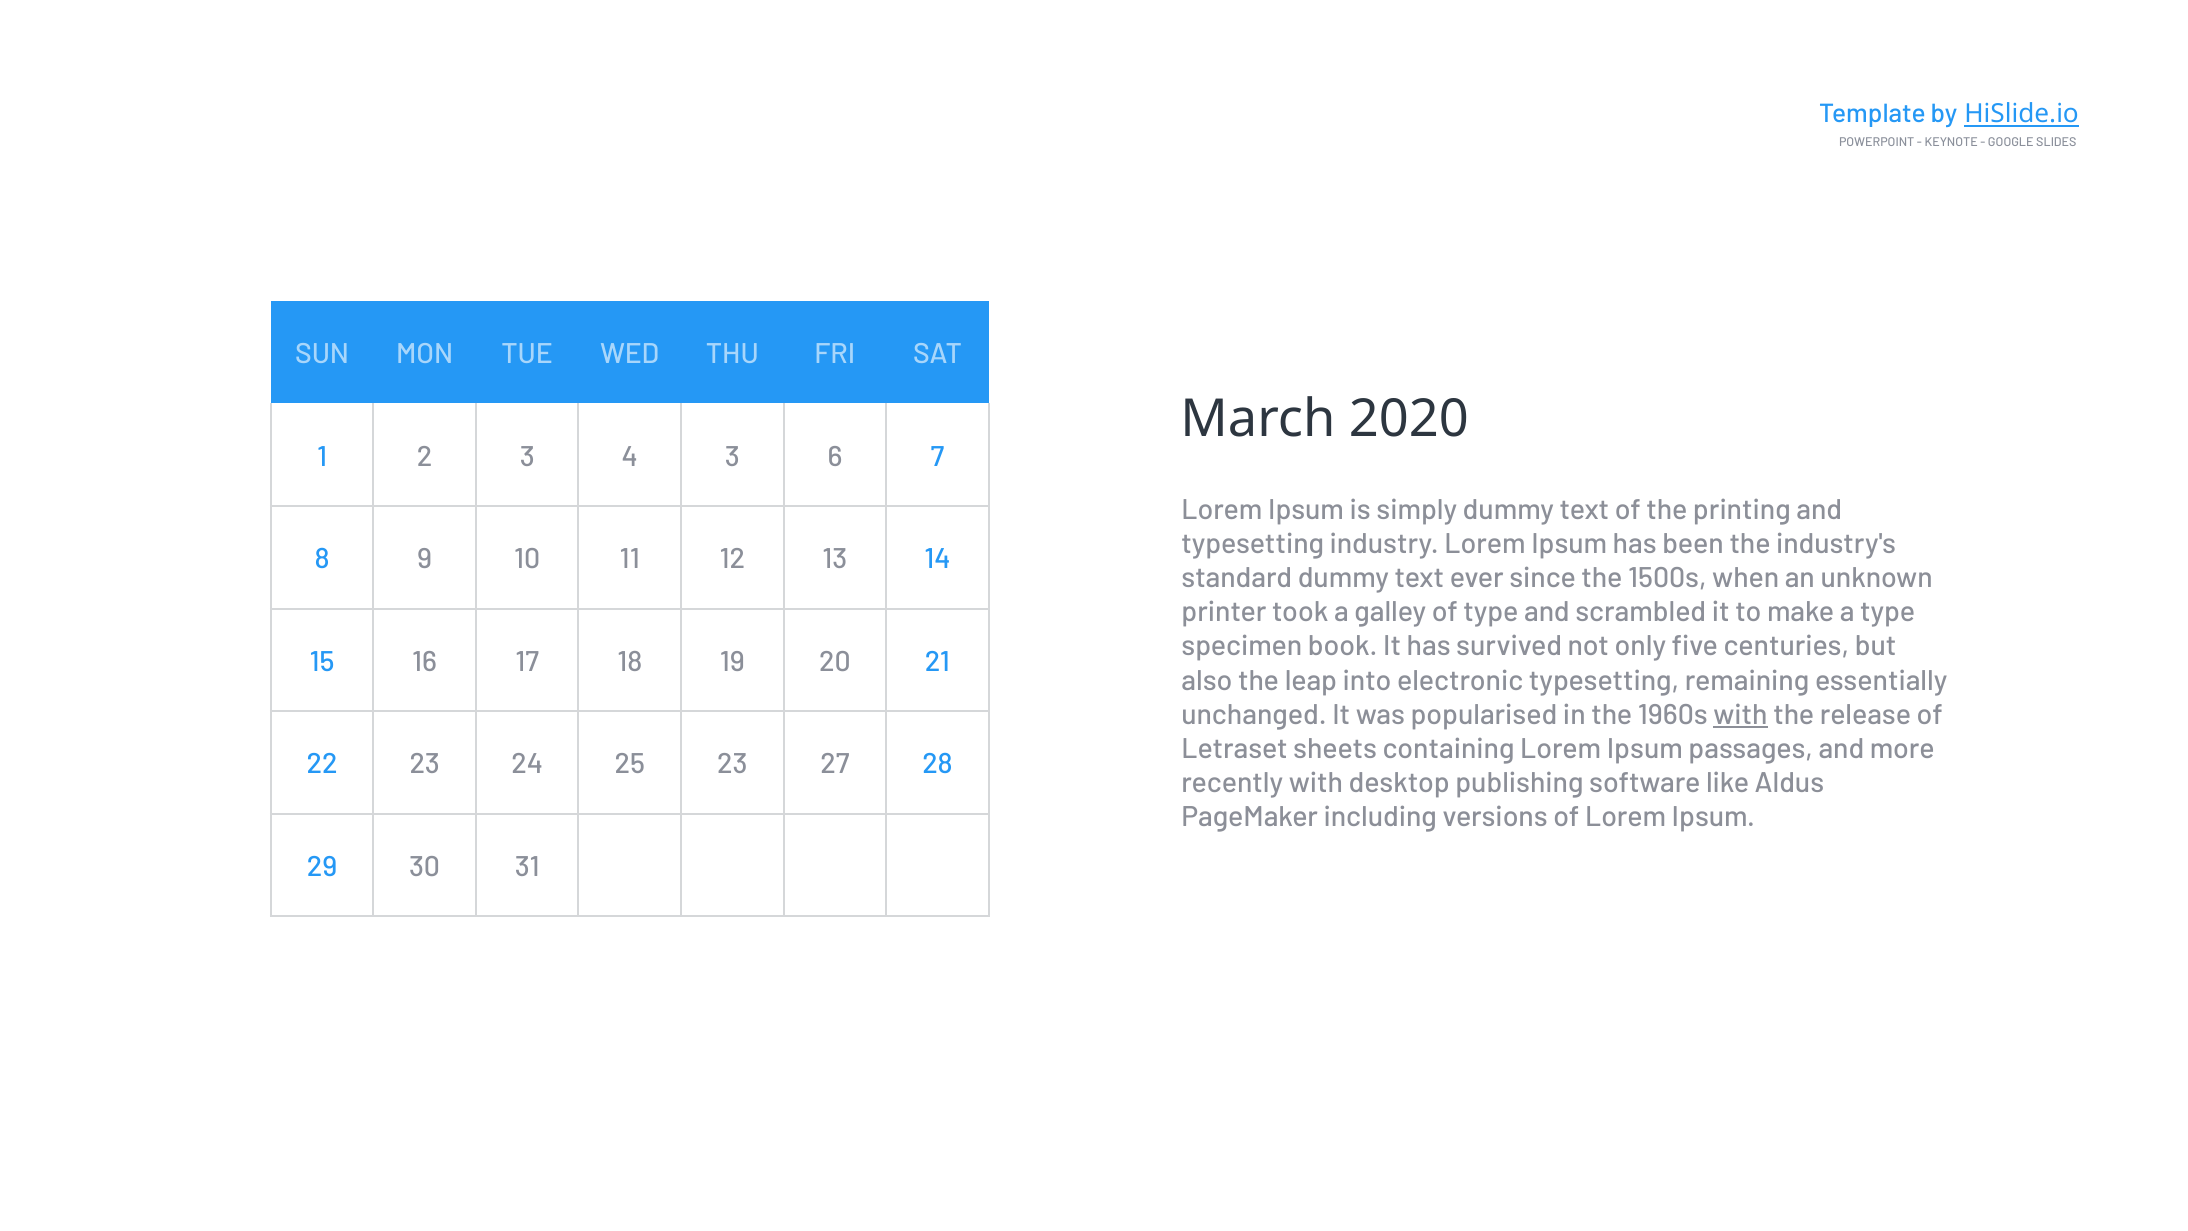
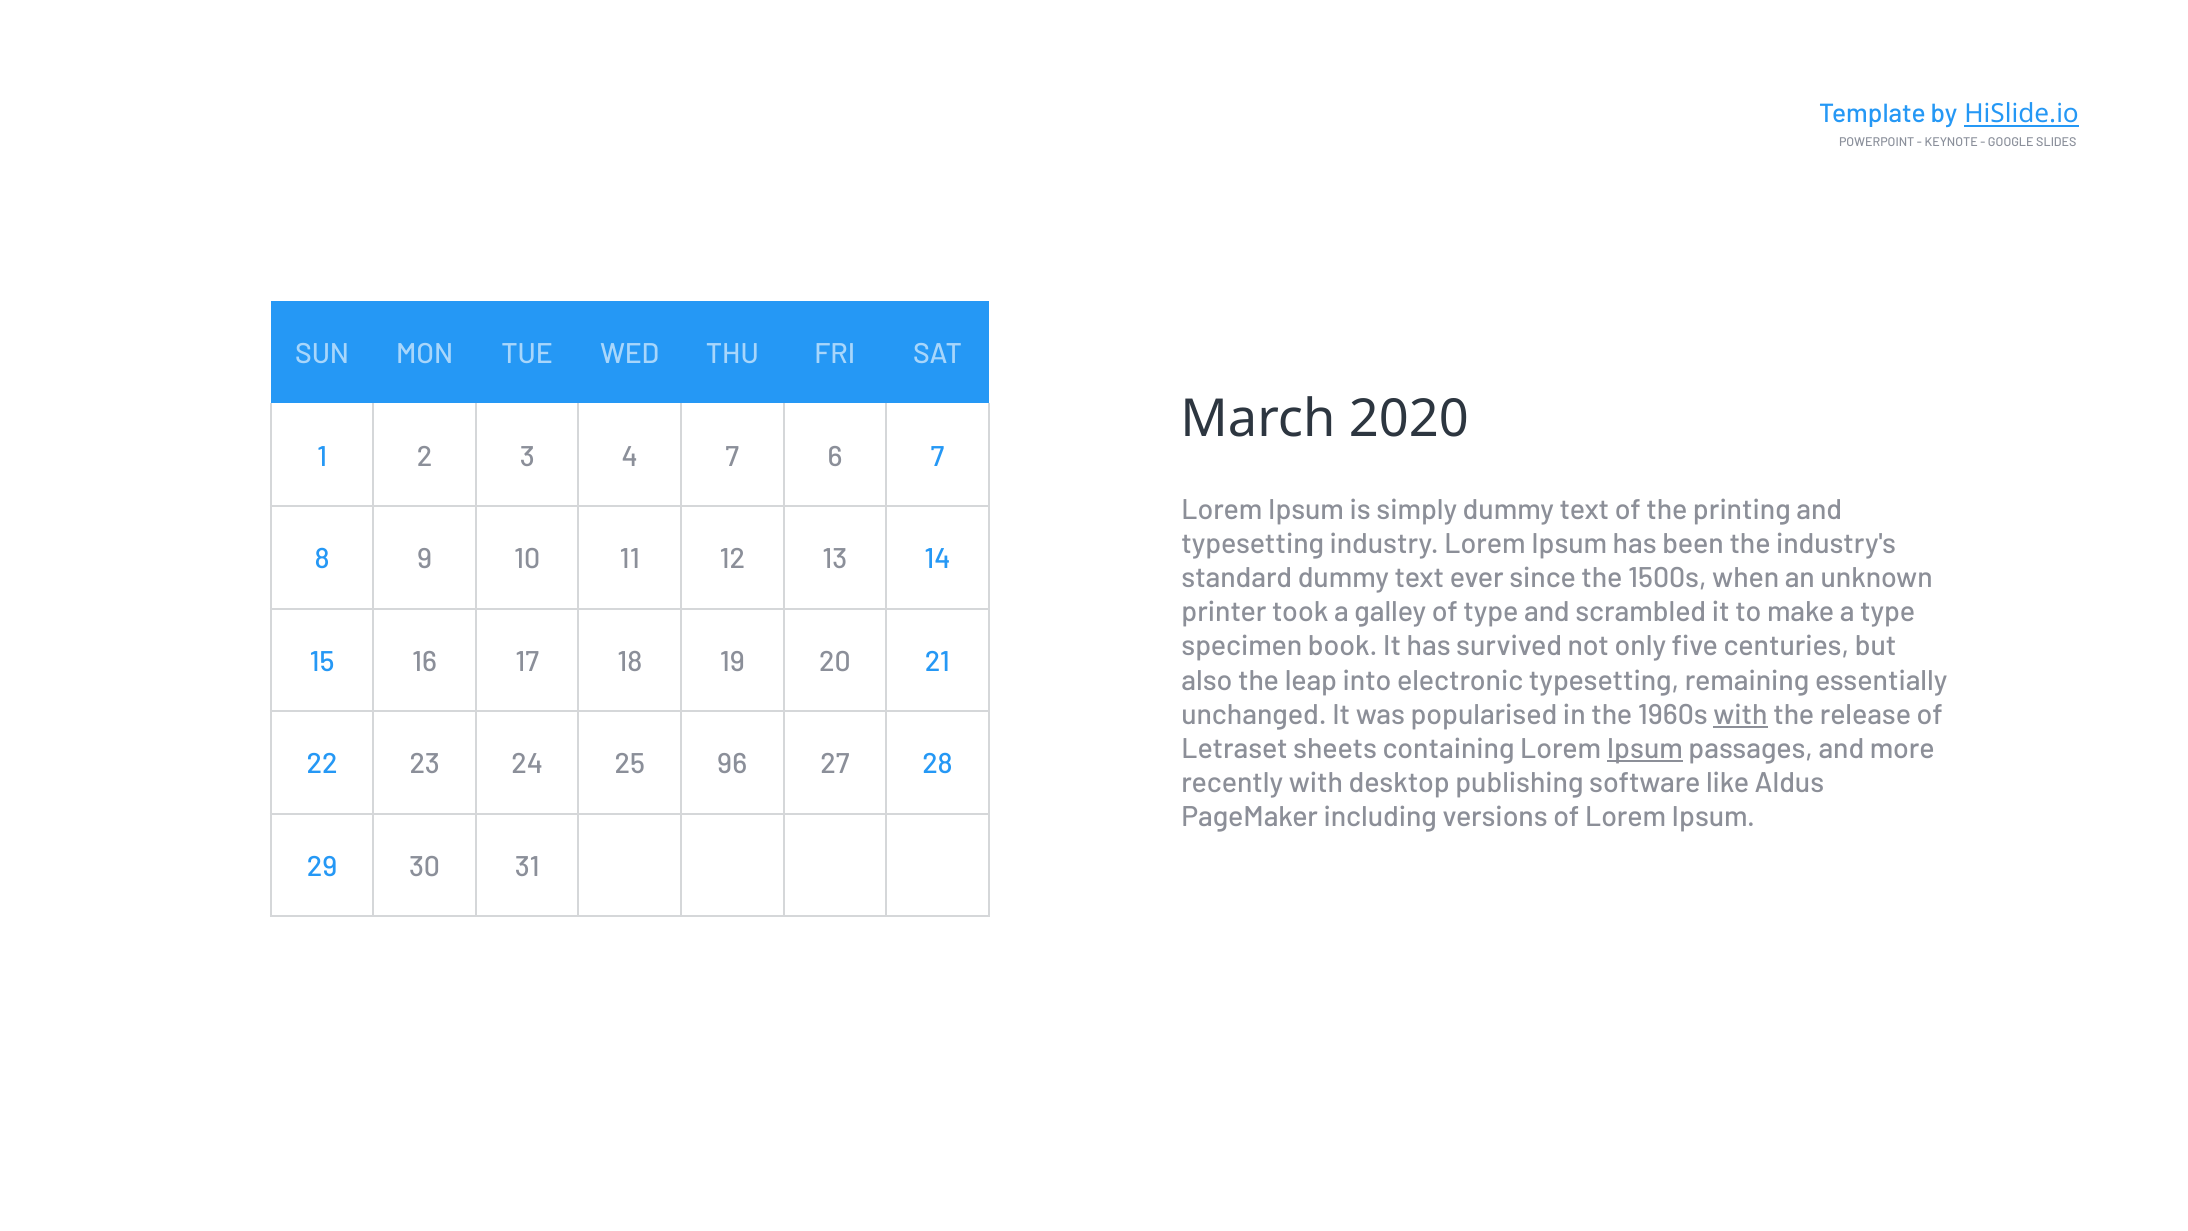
4 3: 3 -> 7 (732, 457)
Ipsum underline: none -> present (1645, 749)
25 23: 23 -> 96 (732, 764)
